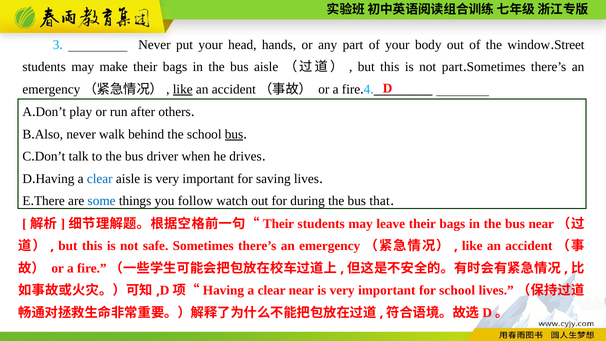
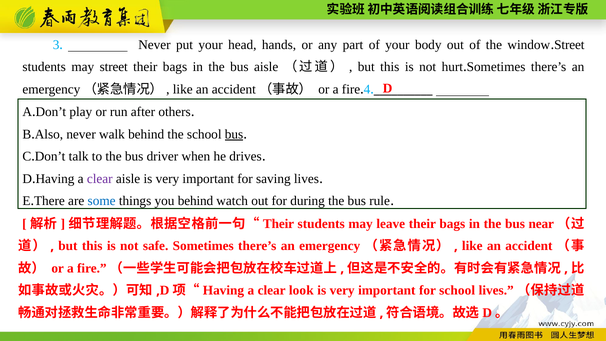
may make: make -> street (114, 67)
not part: part -> hurt (452, 67)
like underline: present -> none (183, 89)
clear colour: blue -> purple (100, 179)
you follow: follow -> behind (195, 201)
that: that -> rule (380, 201)
clear near: near -> look (301, 291)
